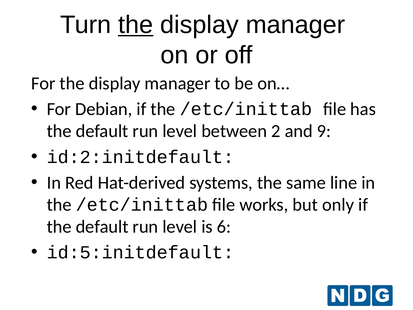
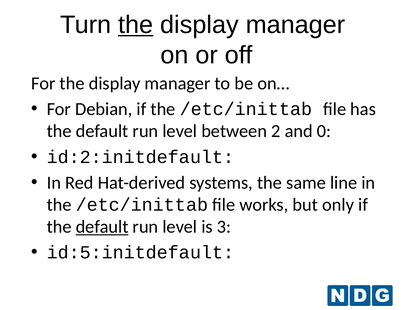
9: 9 -> 0 (324, 131)
default underline: none -> present (102, 227)
6: 6 -> 3 (224, 227)
